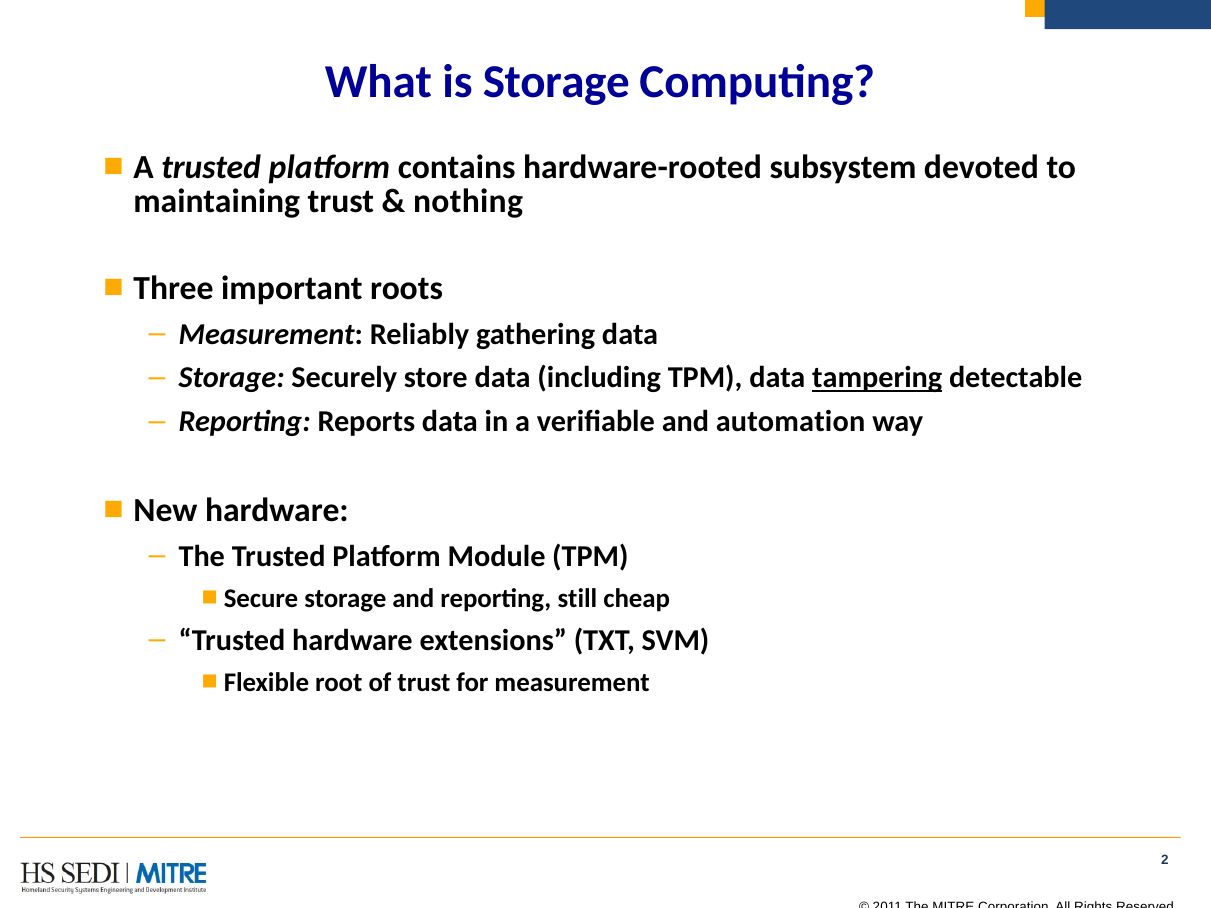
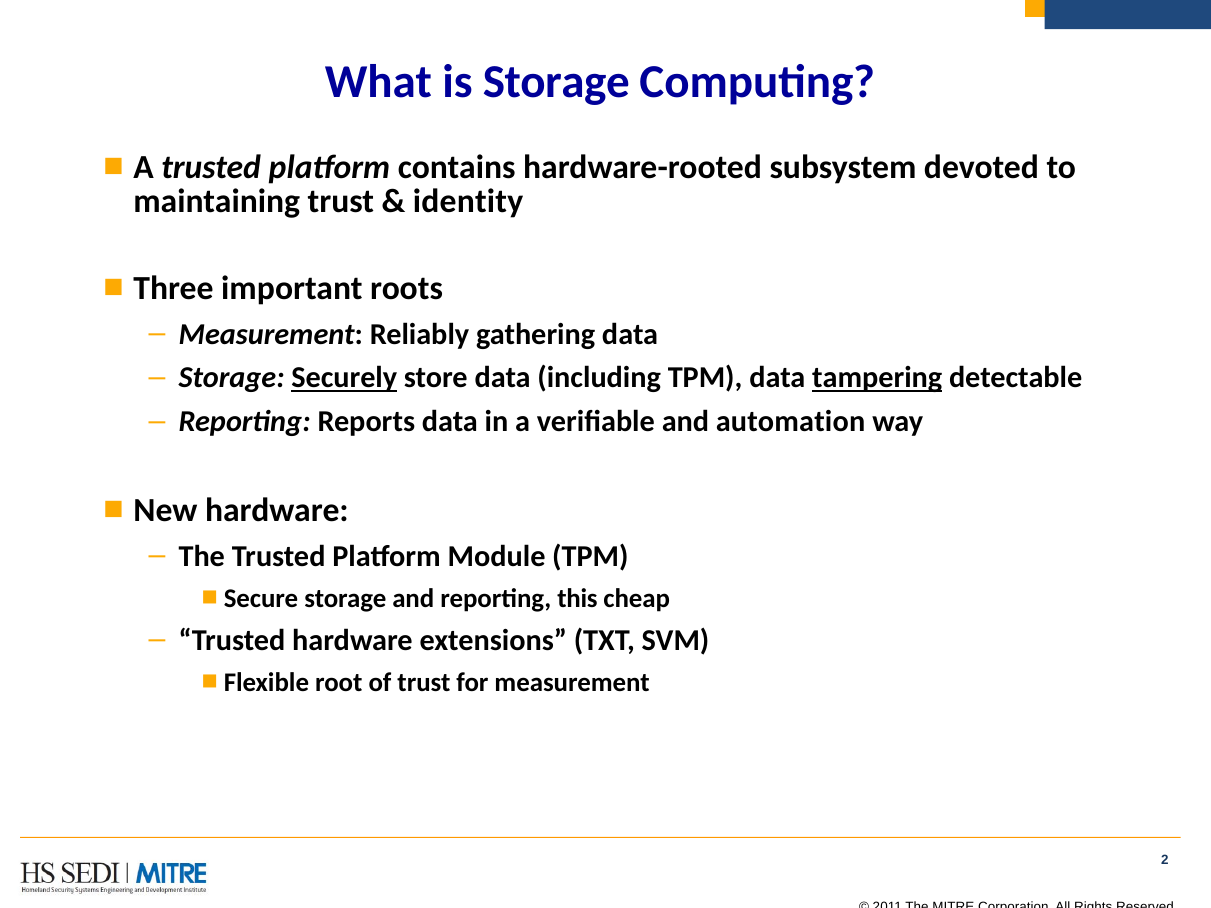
nothing: nothing -> identity (468, 201)
Securely underline: none -> present (344, 378)
still: still -> this (578, 598)
